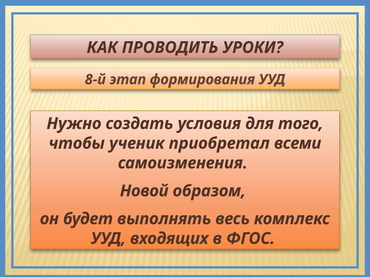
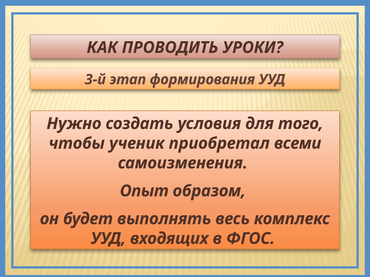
8-й: 8-й -> 3-й (95, 80)
Новой: Новой -> Опыт (144, 191)
